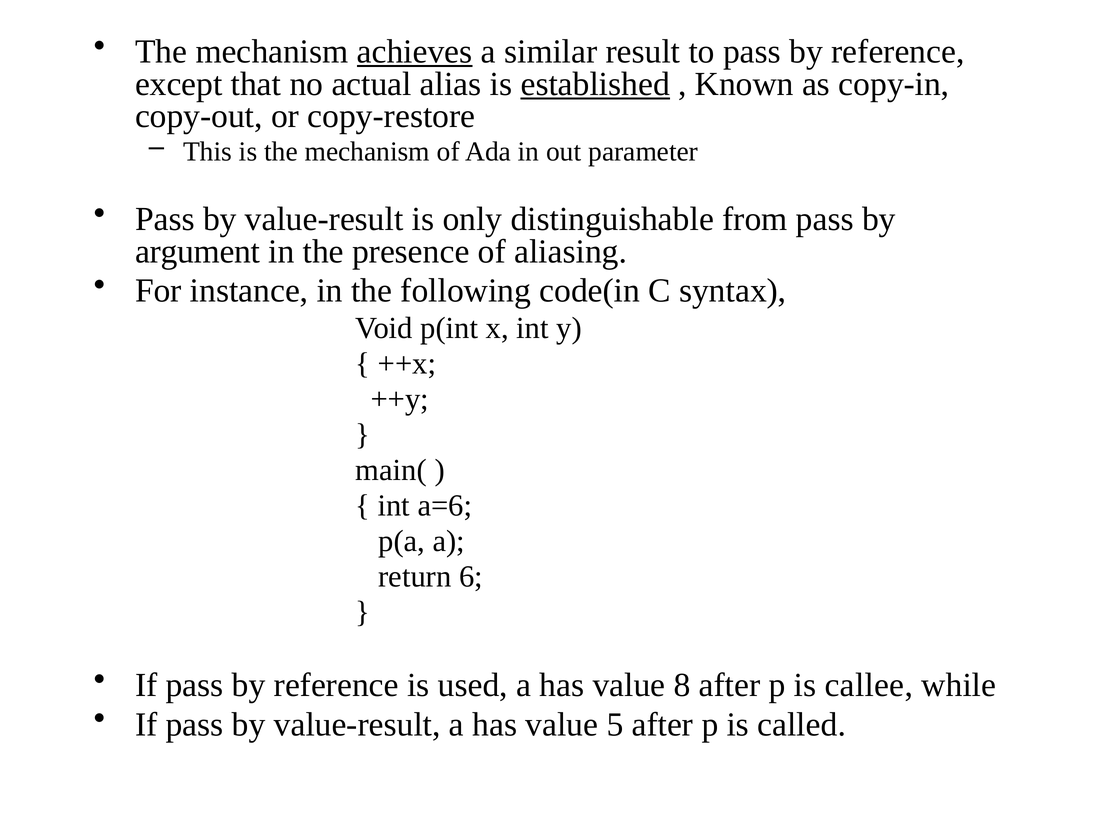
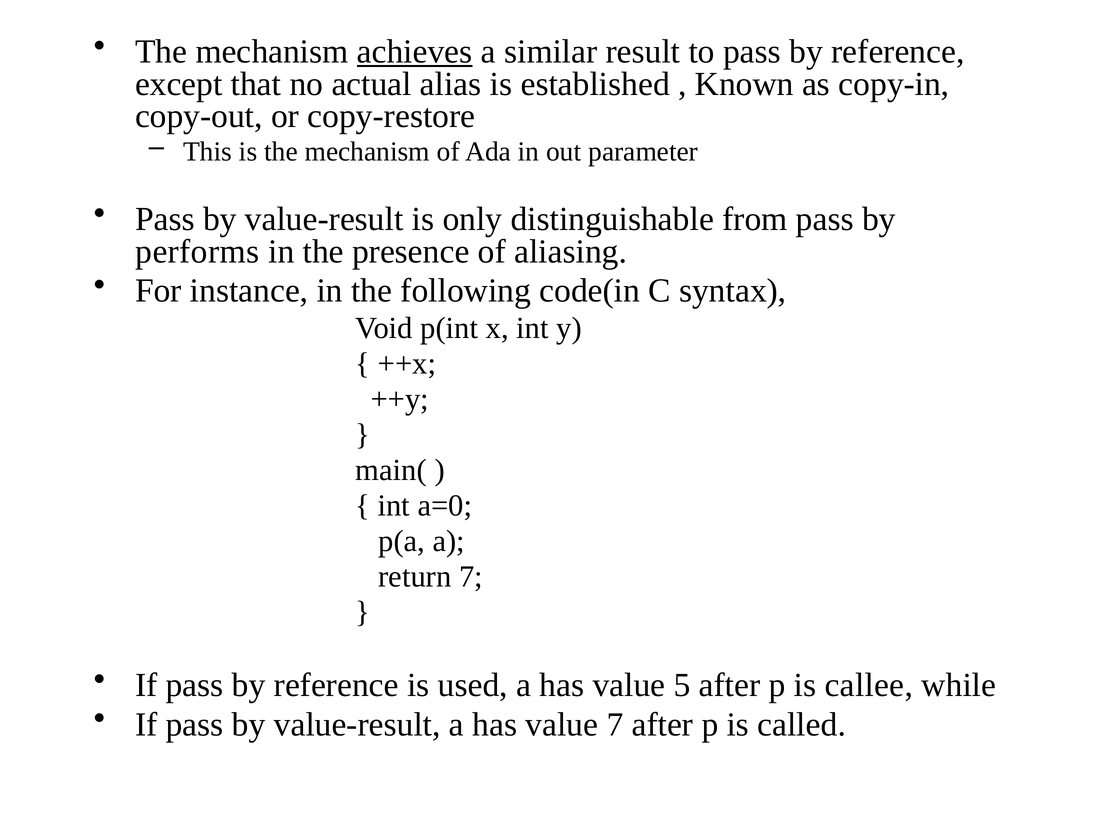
established underline: present -> none (595, 84)
argument: argument -> performs (197, 252)
a=6: a=6 -> a=0 (445, 505)
return 6: 6 -> 7 (471, 576)
8: 8 -> 5 (682, 685)
value 5: 5 -> 7 (615, 724)
